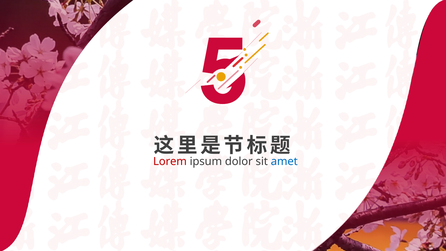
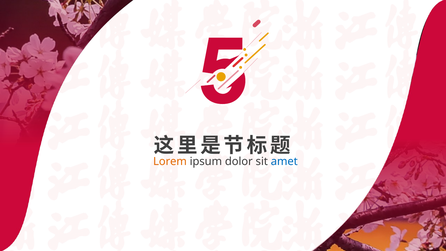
Lorem colour: red -> orange (170, 161)
